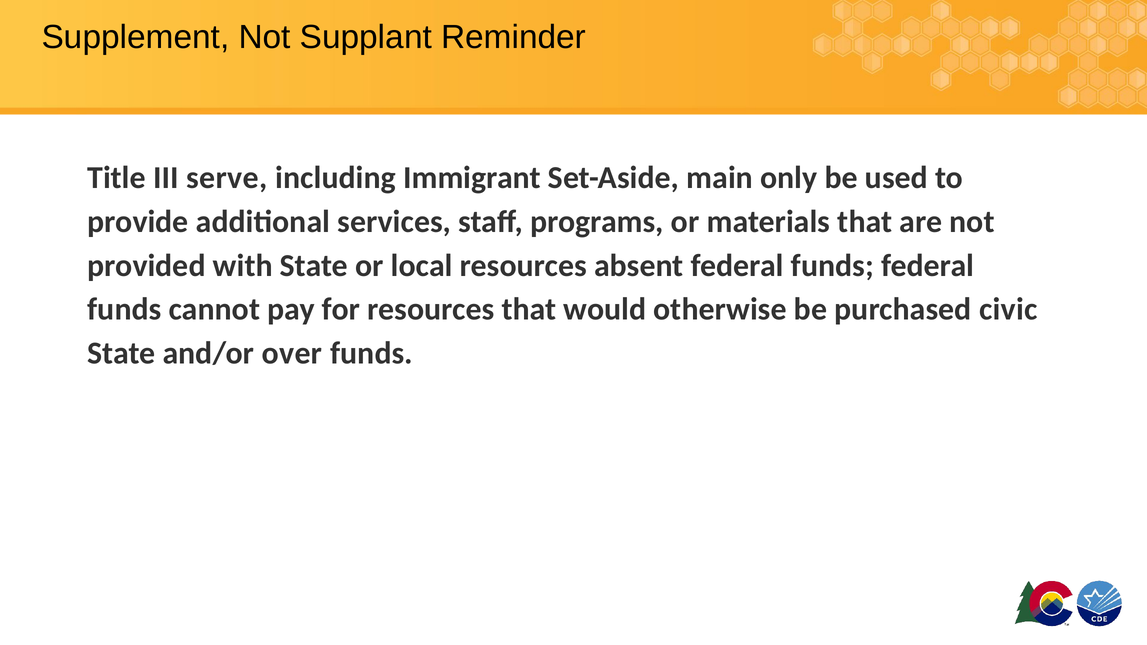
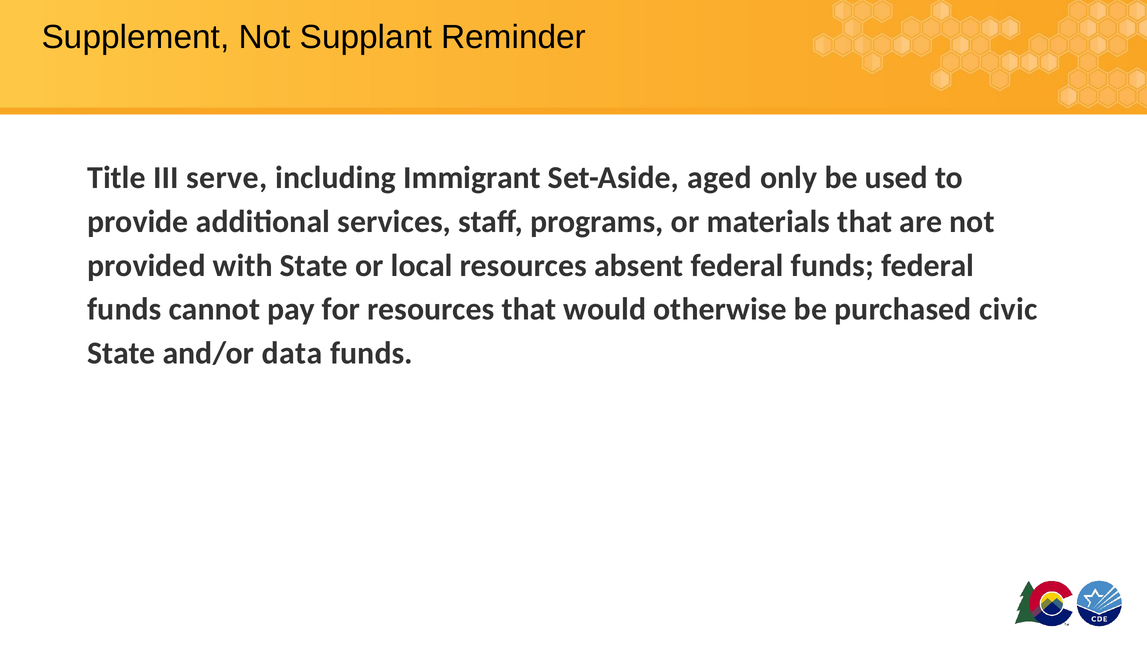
main: main -> aged (719, 178)
over: over -> data (292, 354)
